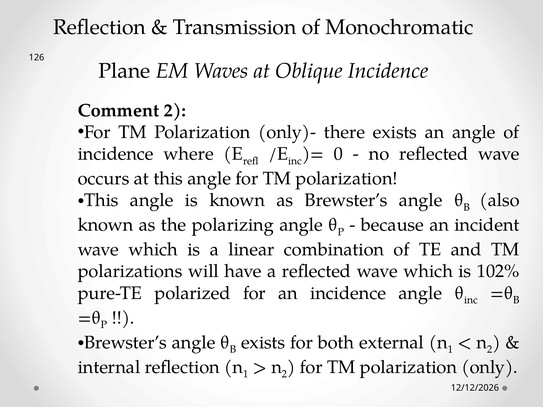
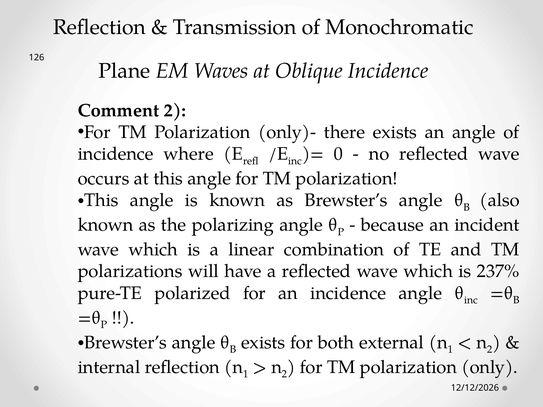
102%: 102% -> 237% (498, 272)
